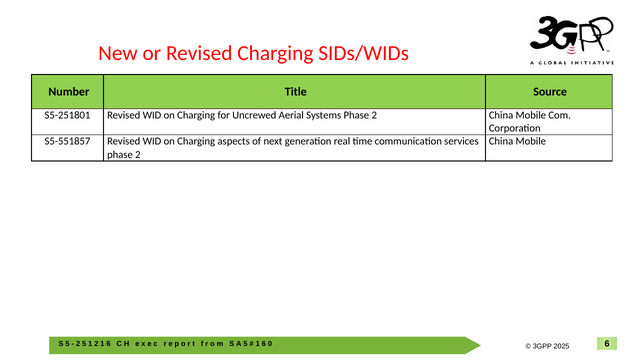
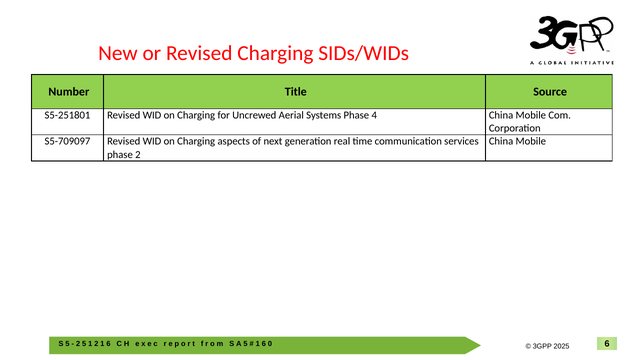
Systems Phase 2: 2 -> 4 (374, 115)
S5-551857: S5-551857 -> S5-709097 (67, 141)
